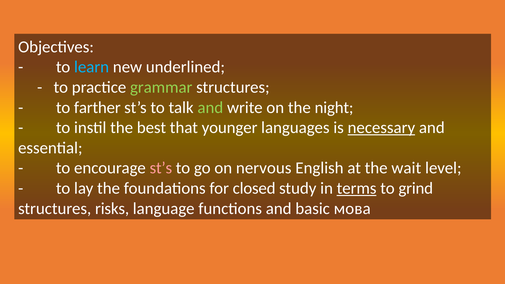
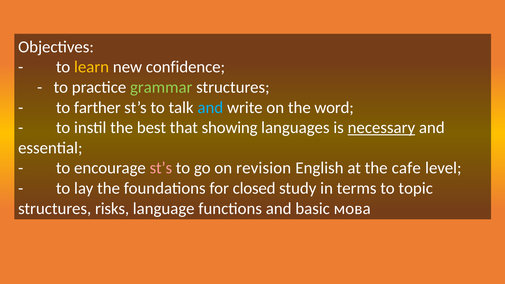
learn colour: light blue -> yellow (92, 67)
underlined: underlined -> confidence (185, 67)
and colour: light green -> light blue (210, 108)
night: night -> word (334, 108)
younger: younger -> showing (230, 128)
nervous: nervous -> revision (264, 168)
wait: wait -> cafe (406, 168)
terms underline: present -> none (357, 188)
grind: grind -> topic (416, 188)
